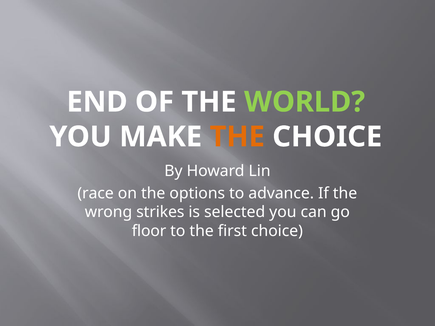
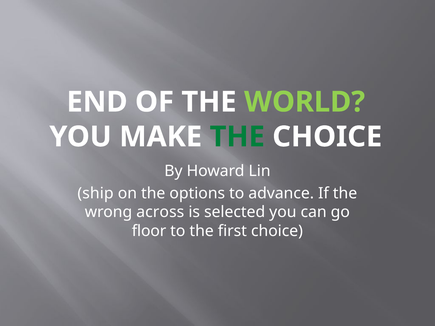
THE colour: orange -> green (237, 137)
race: race -> ship (96, 193)
strikes: strikes -> across (160, 212)
